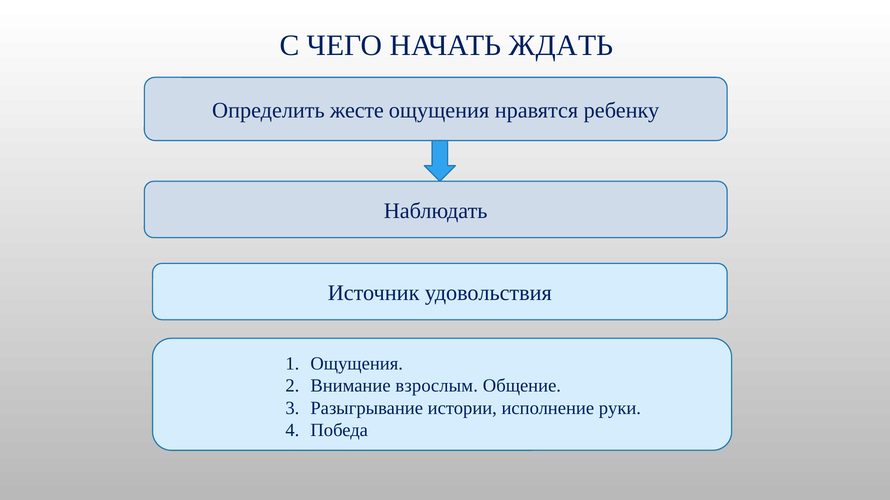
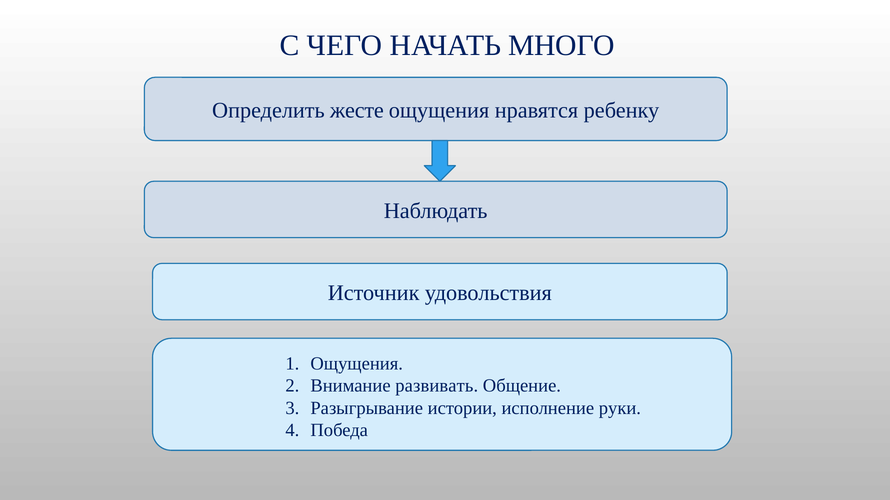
ЖДАТЬ: ЖДАТЬ -> МНОГО (562, 45)
взрослым: взрослым -> развивать (437, 386)
